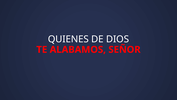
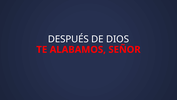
QUIENES: QUIENES -> DESPUÉS (68, 39)
